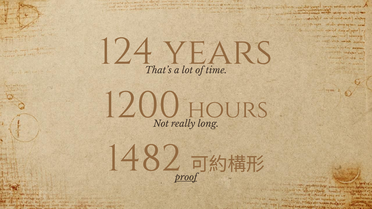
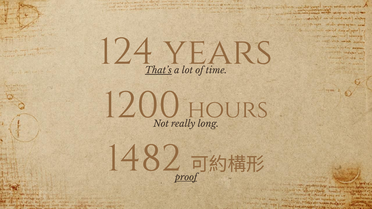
That’s underline: none -> present (158, 70)
